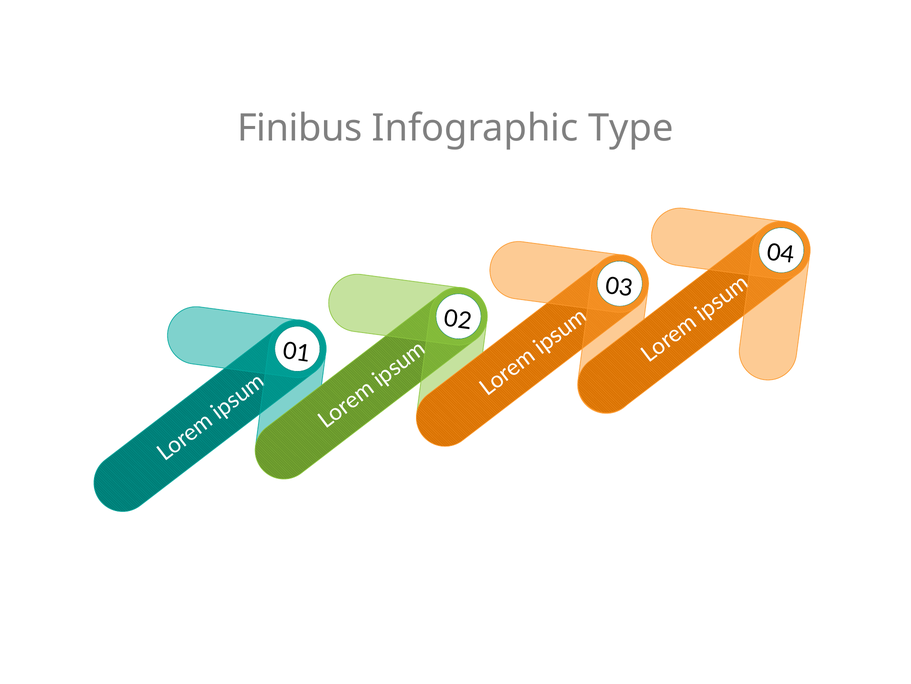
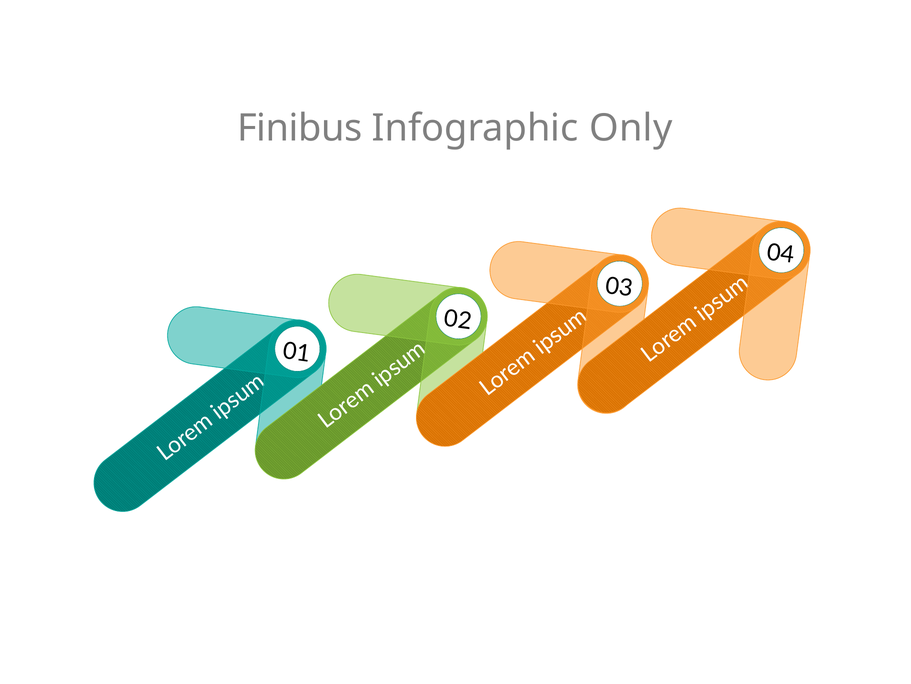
Type: Type -> Only (631, 128)
